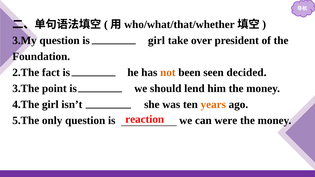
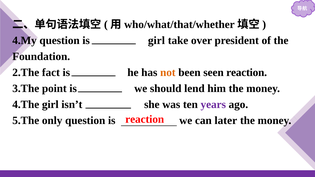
3.My: 3.My -> 4.My (25, 41)
seen decided: decided -> reaction (247, 73)
years colour: orange -> purple (213, 105)
were: were -> later (226, 121)
